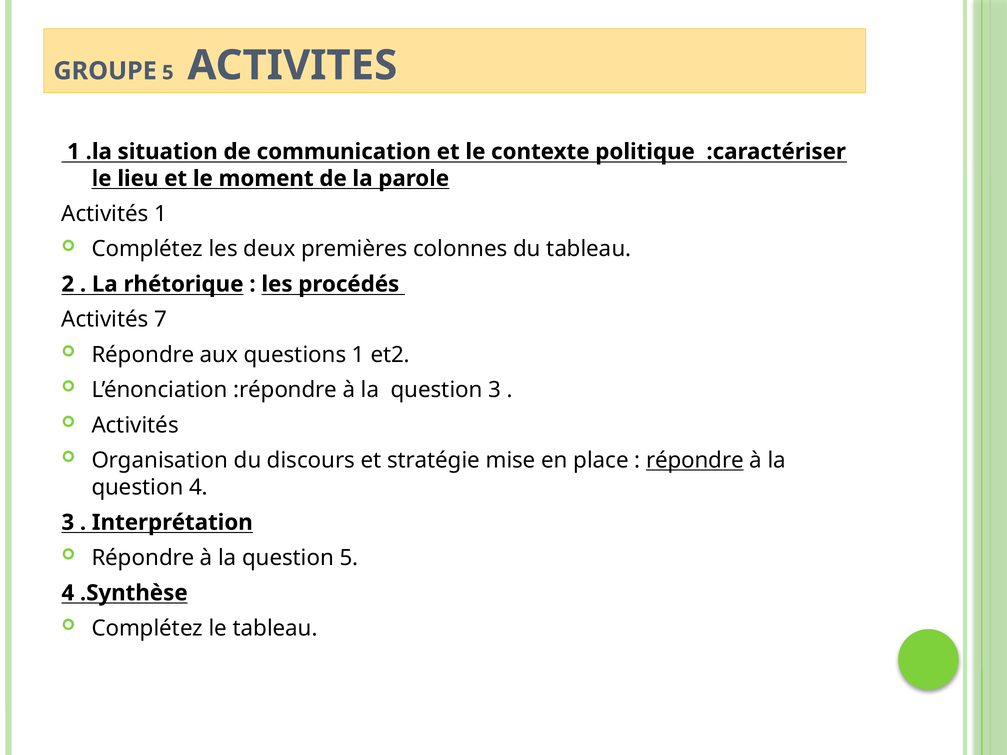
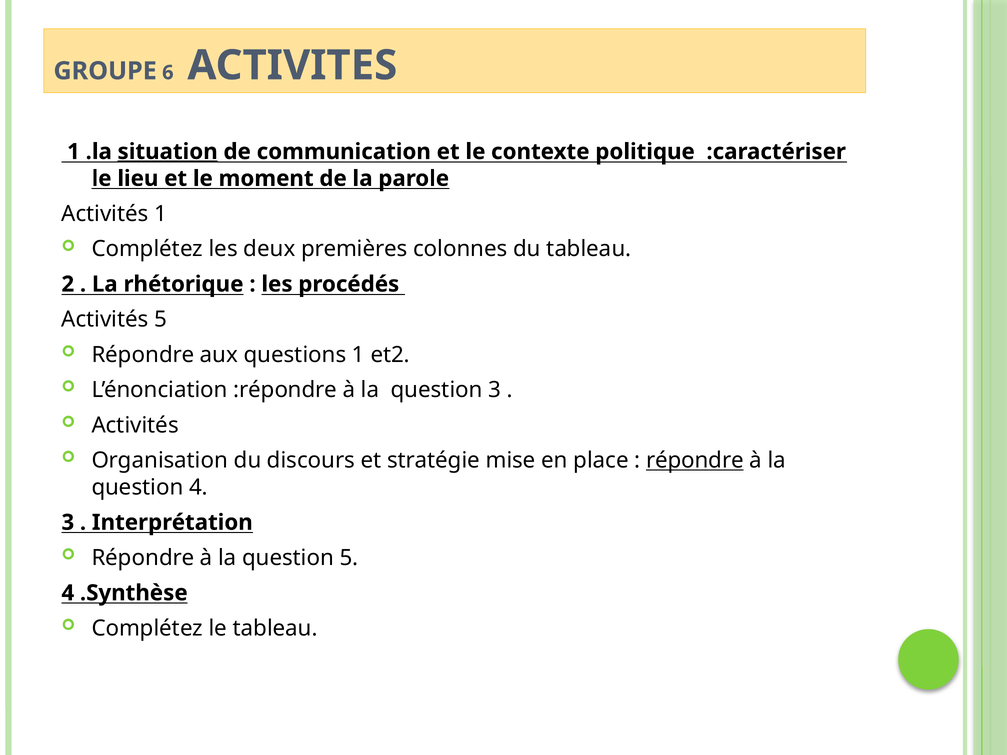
GROUPE 5: 5 -> 6 (168, 73)
situation underline: none -> present (168, 152)
Activités 7: 7 -> 5 (161, 320)
